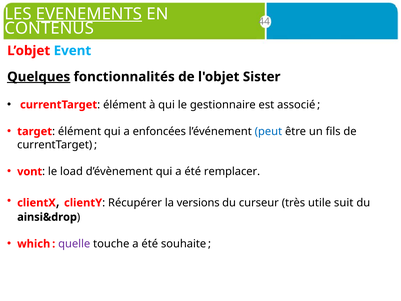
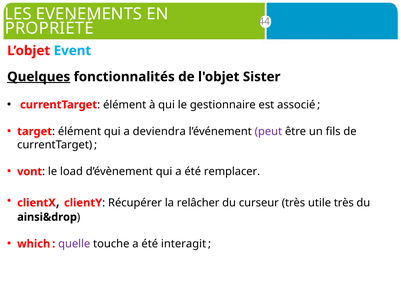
EVENEMENTS underline: present -> none (89, 14)
CONTENUS: CONTENUS -> PROPRIÉTÉ (49, 28)
enfoncées: enfoncées -> deviendra (159, 131)
peut colour: blue -> purple (268, 131)
versions: versions -> relâcher (198, 203)
utile suit: suit -> très (344, 203)
souhaite: souhaite -> interagit (184, 244)
